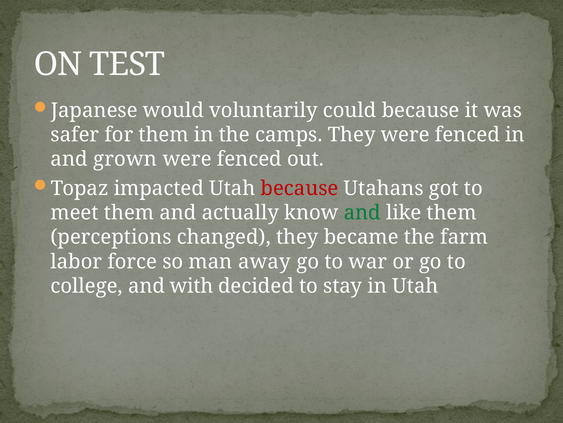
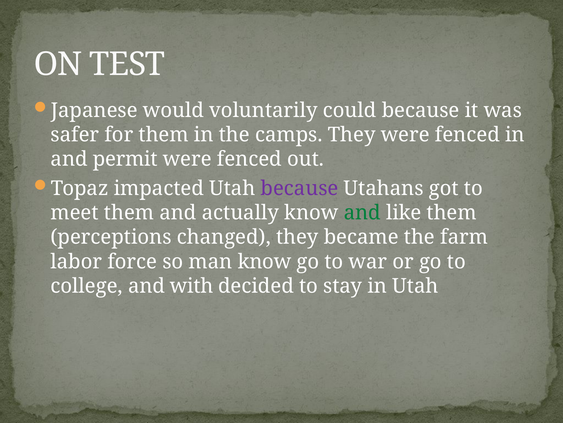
grown: grown -> permit (125, 159)
because colour: red -> purple (300, 188)
man away: away -> know (265, 261)
